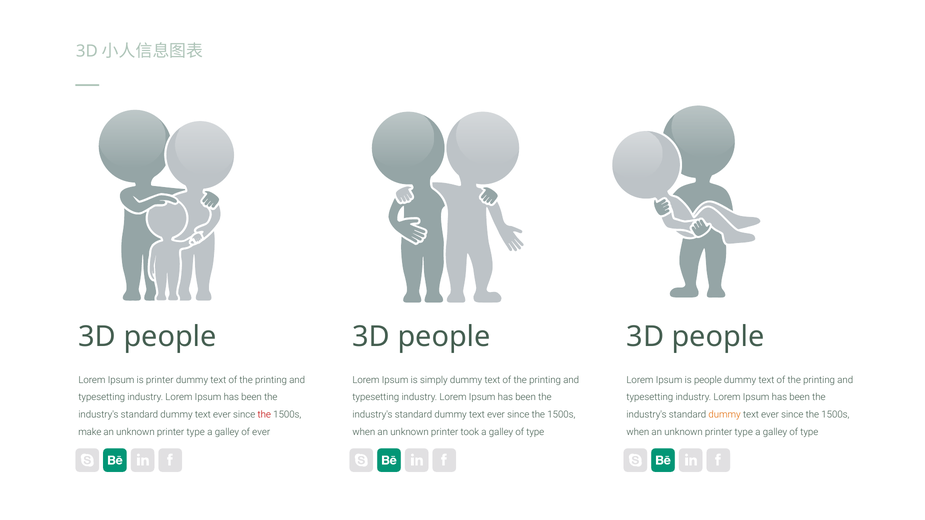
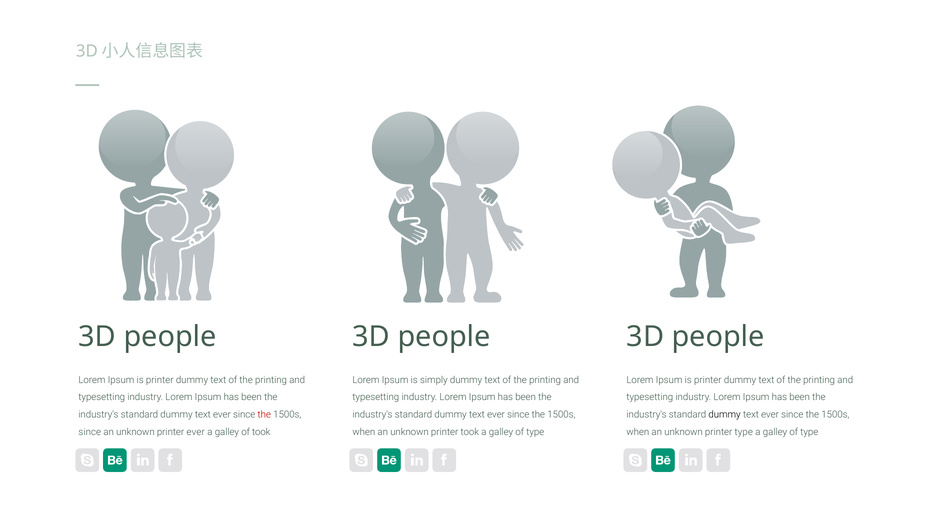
people: people -> printer (708, 380)
dummy colour: orange -> black (725, 415)
make: make -> since (90, 432)
type: type -> ever (196, 432)
of ever: ever -> took (261, 432)
